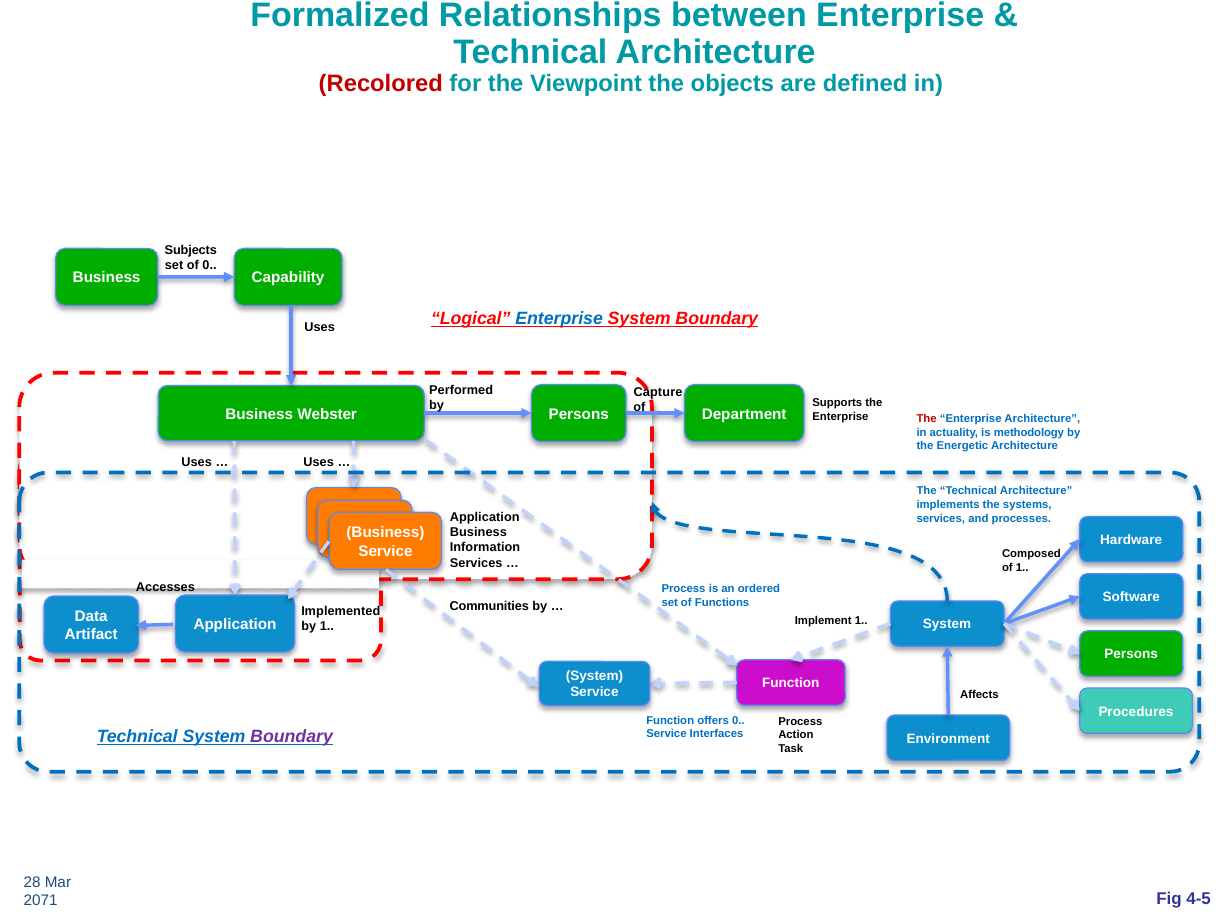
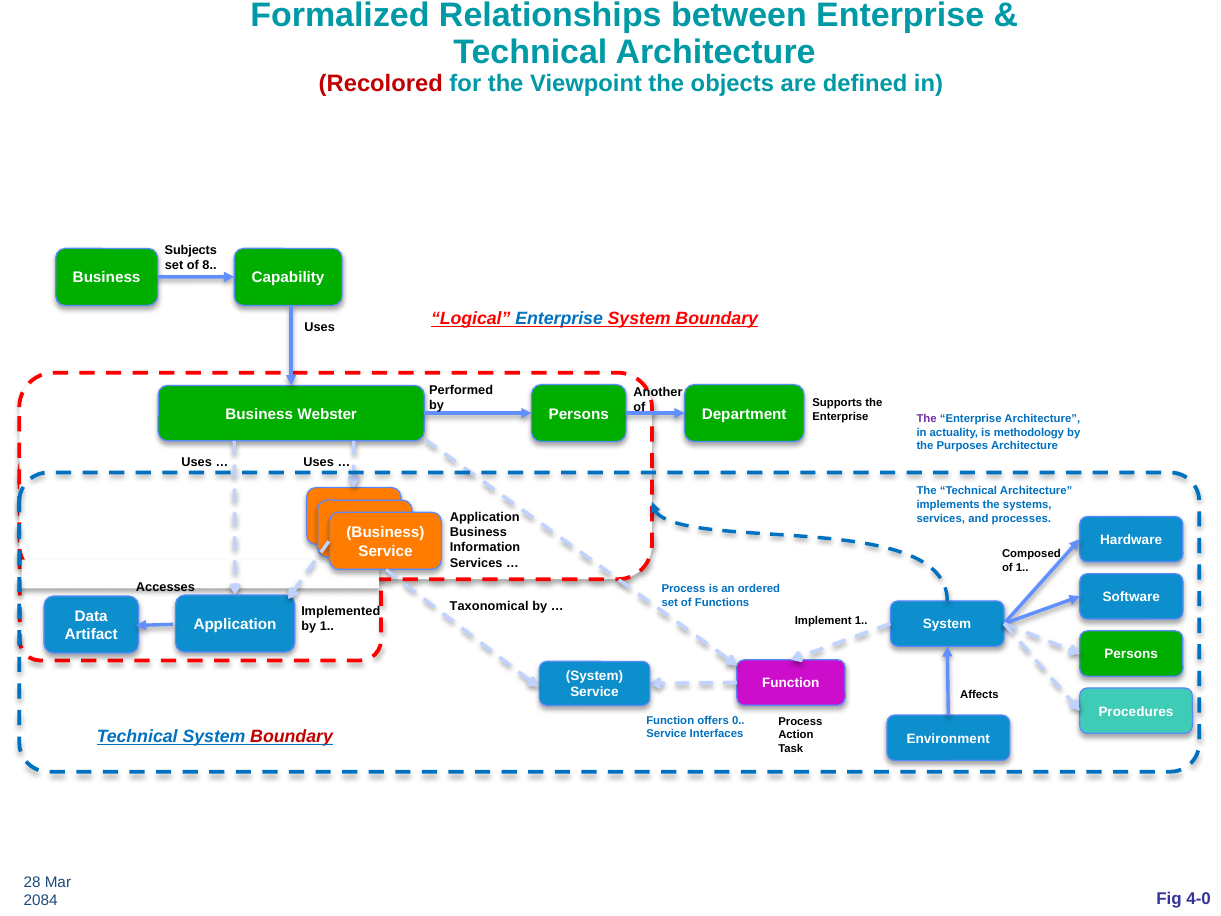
of 0: 0 -> 8 (210, 265)
Capture: Capture -> Another (658, 392)
The colour: red -> purple (927, 419)
Energetic: Energetic -> Purposes (962, 446)
Communities: Communities -> Taxonomical (489, 606)
Boundary colour: purple -> red (292, 736)
4-5: 4-5 -> 4-0 (1199, 899)
2071: 2071 -> 2084 (41, 900)
